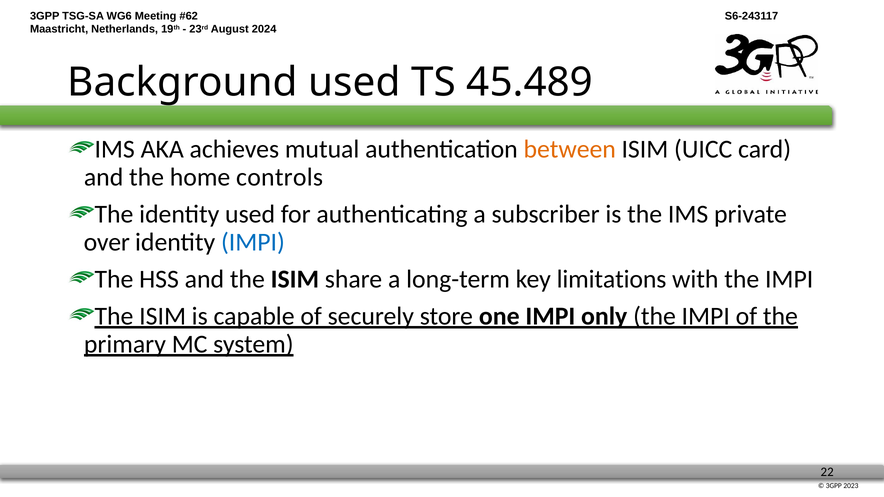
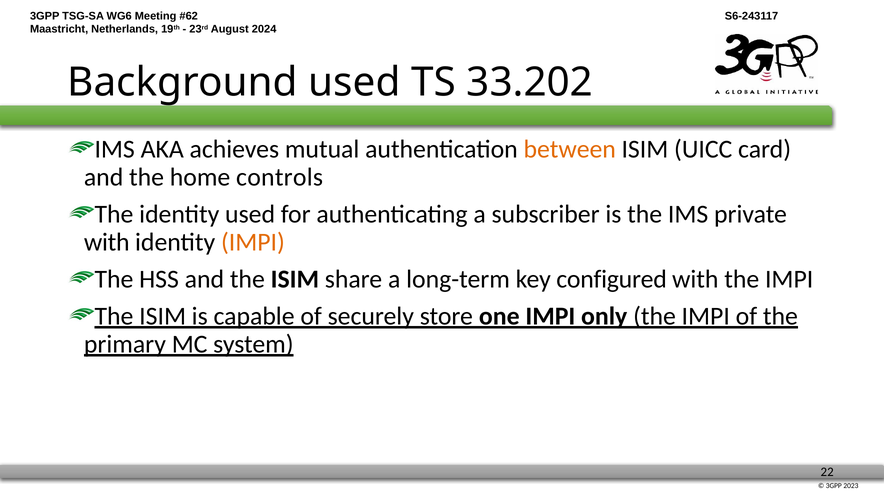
45.489: 45.489 -> 33.202 (530, 82)
over: over -> with (107, 242)
IMPI colour: blue -> orange (253, 242)
limitations: limitations -> configured (612, 279)
